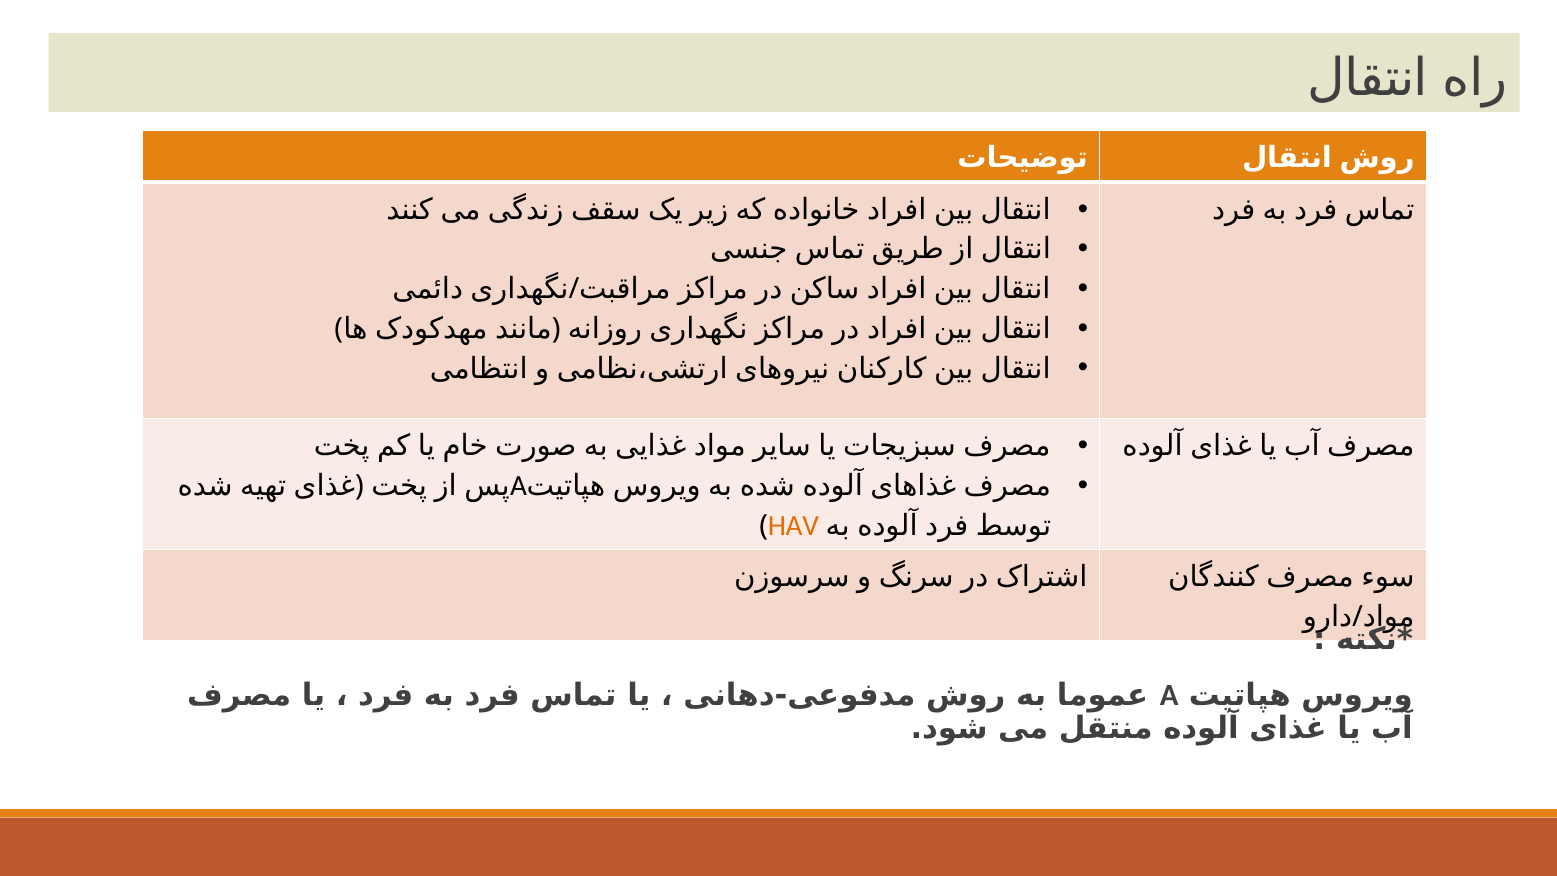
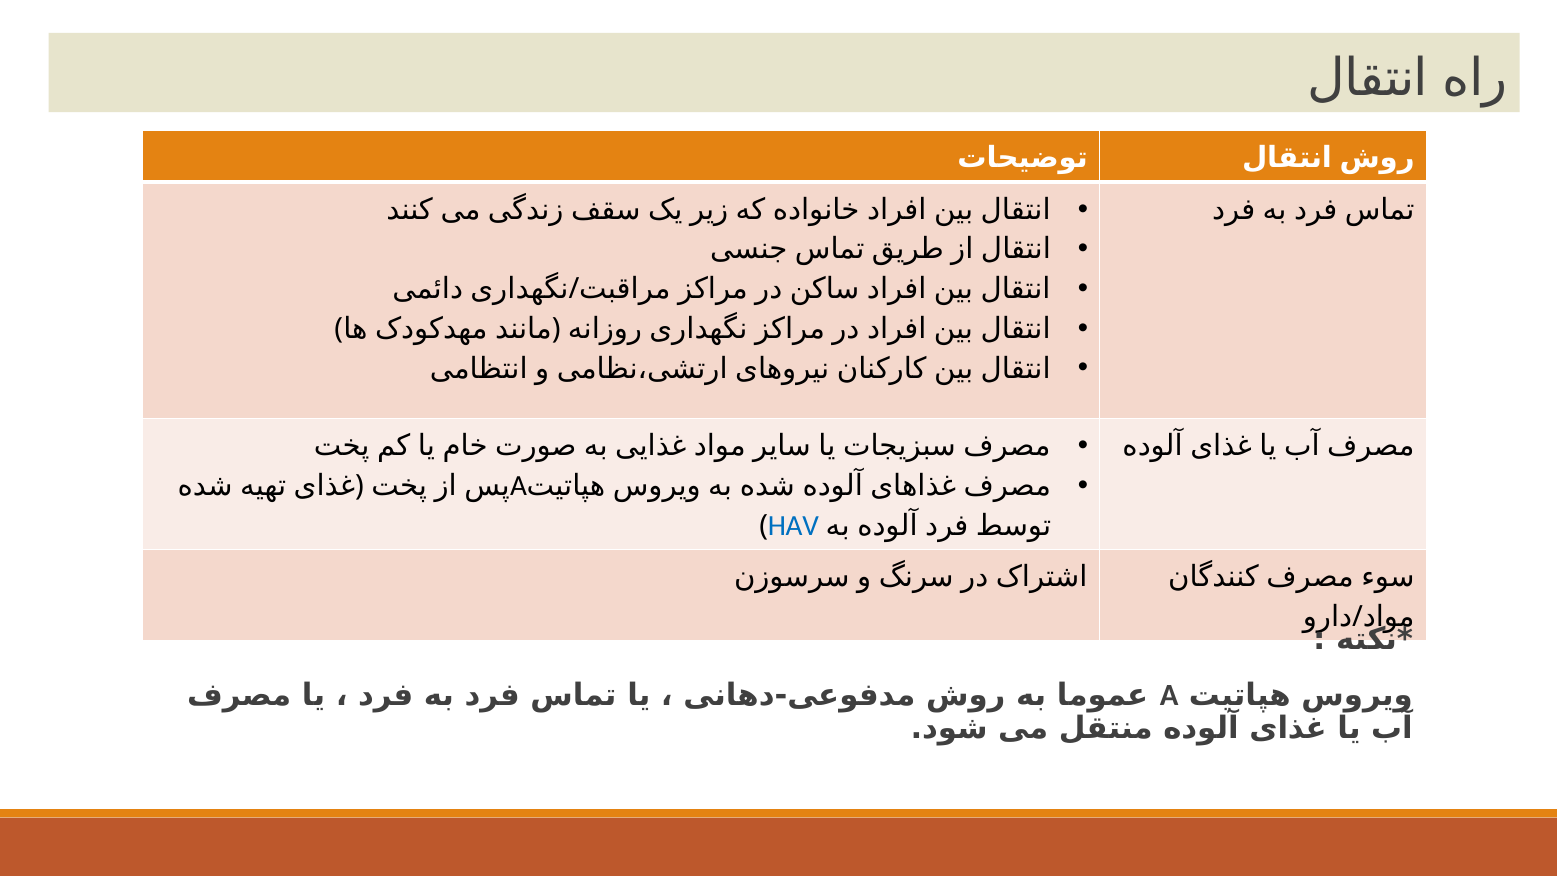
HAV colour: orange -> blue (793, 525)
